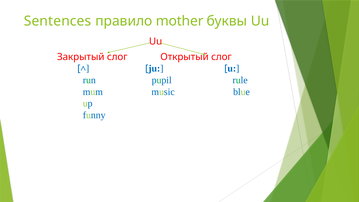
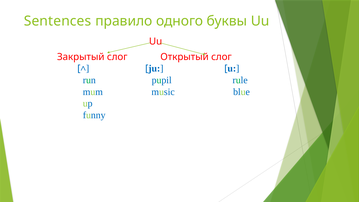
mother: mother -> одного (180, 21)
